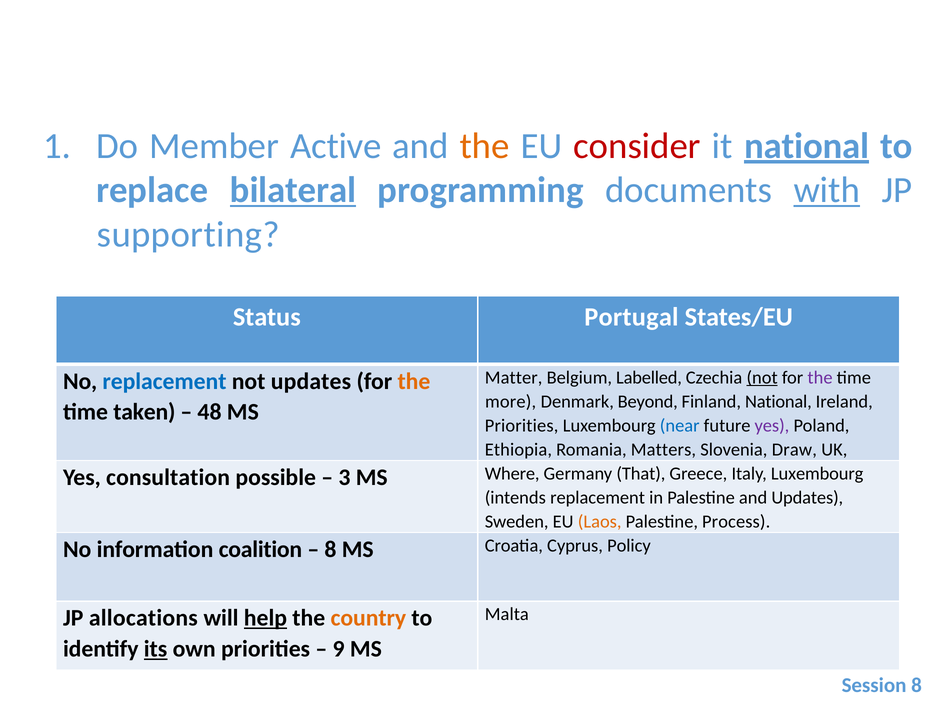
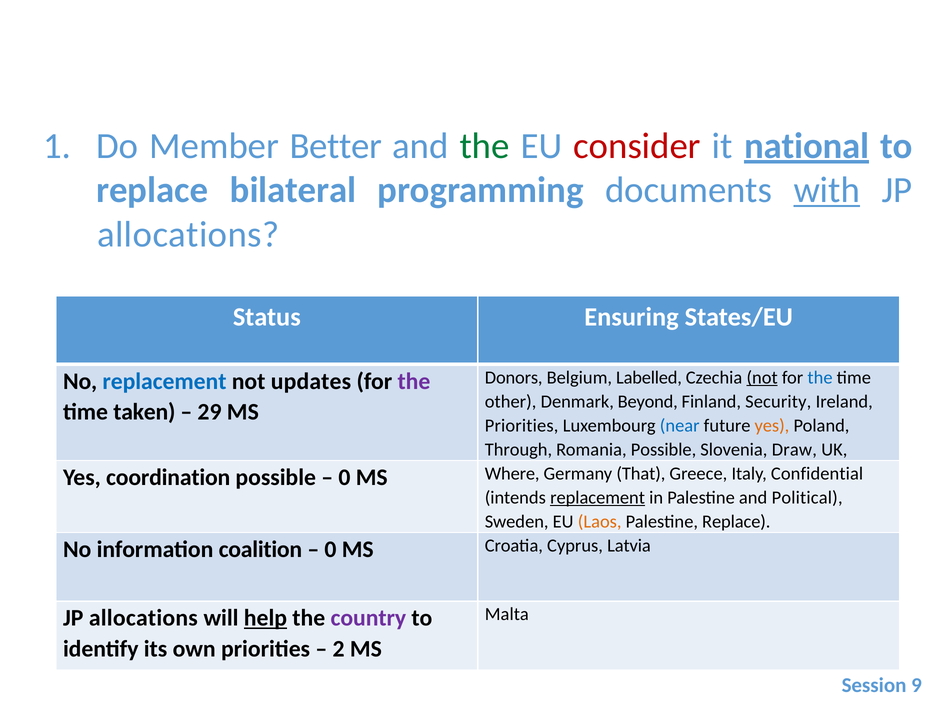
Active: Active -> Better (336, 146)
the colour: orange -> green (485, 146)
bilateral underline: present -> none (293, 190)
supporting: supporting -> allocations (188, 234)
Portugal: Portugal -> Ensuring (632, 317)
Matter: Matter -> Donors (514, 377)
the colour: purple -> blue (820, 377)
the colour: orange -> purple (414, 381)
more: more -> other (511, 401)
Finland National: National -> Security (778, 401)
48: 48 -> 29 (210, 412)
yes colour: purple -> orange (772, 425)
Ethiopia: Ethiopia -> Through (518, 449)
Romania Matters: Matters -> Possible (664, 449)
consultation: consultation -> coordination (168, 477)
3: 3 -> 0 (344, 477)
Italy Luxembourg: Luxembourg -> Confidential (817, 474)
replacement underline: none -> present (598, 498)
and Updates: Updates -> Political (807, 498)
Palestine Process: Process -> Replace (736, 522)
8: 8 -> 0 (330, 549)
Policy: Policy -> Latvia (629, 546)
country colour: orange -> purple (368, 618)
its underline: present -> none (156, 649)
9: 9 -> 2 (339, 649)
Session 8: 8 -> 9 (917, 685)
